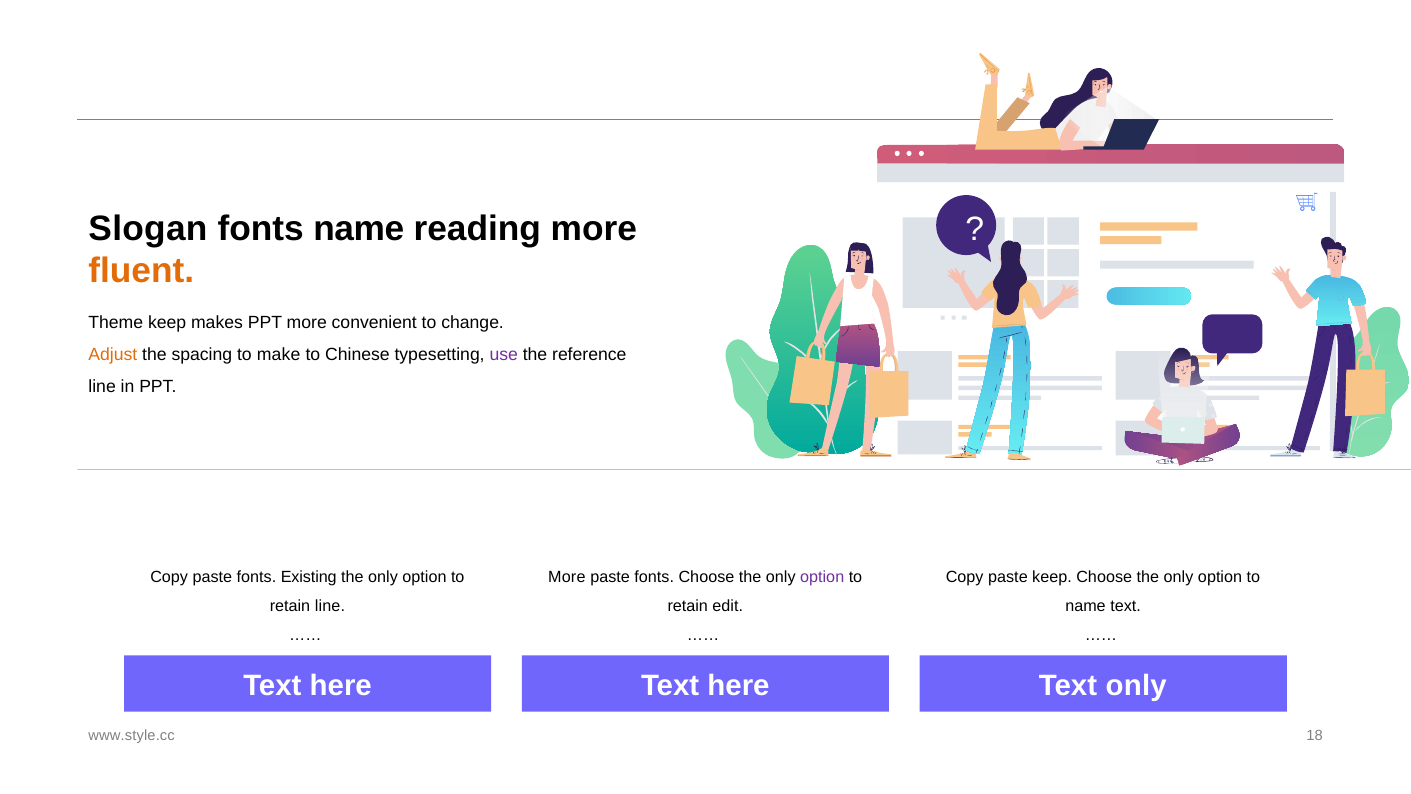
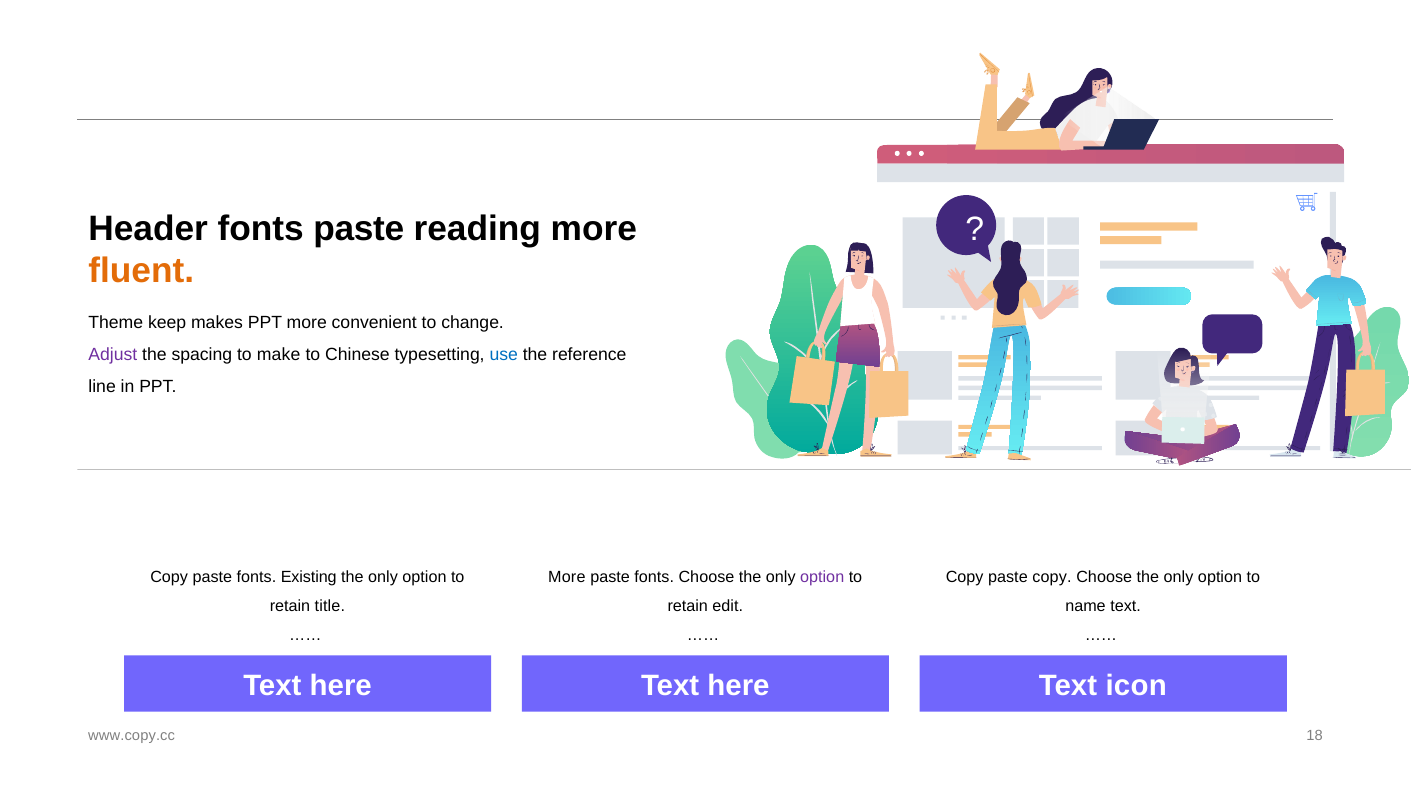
Slogan: Slogan -> Header (148, 229)
fonts name: name -> paste (359, 229)
Adjust colour: orange -> purple (113, 355)
use colour: purple -> blue (504, 355)
paste keep: keep -> copy (1052, 577)
retain line: line -> title (330, 606)
Text only: only -> icon (1136, 685)
www.style.cc: www.style.cc -> www.copy.cc (132, 735)
